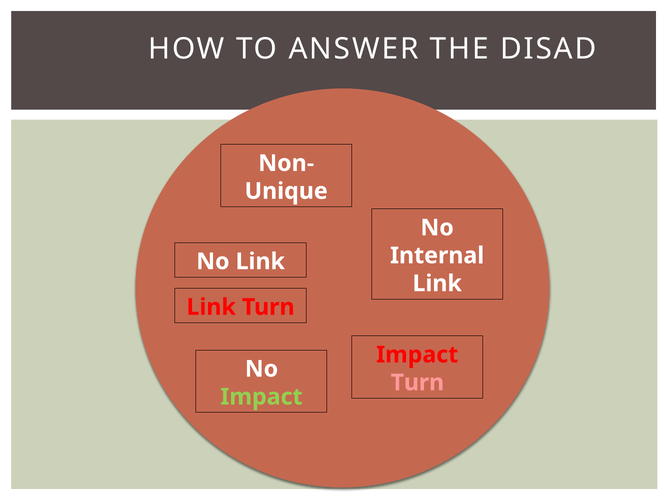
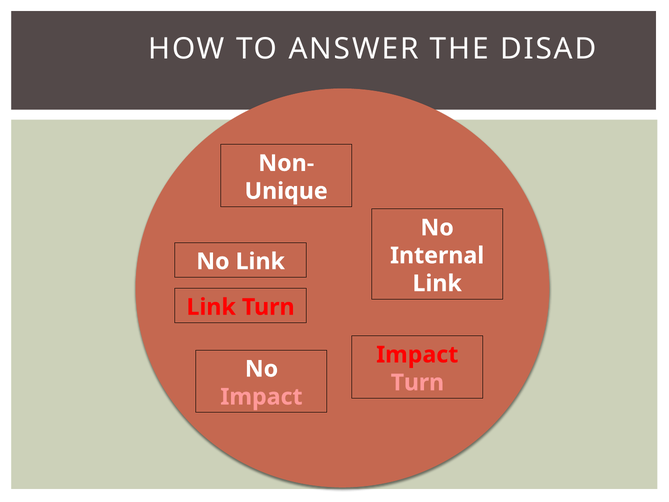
Impact colour: light green -> pink (261, 397)
